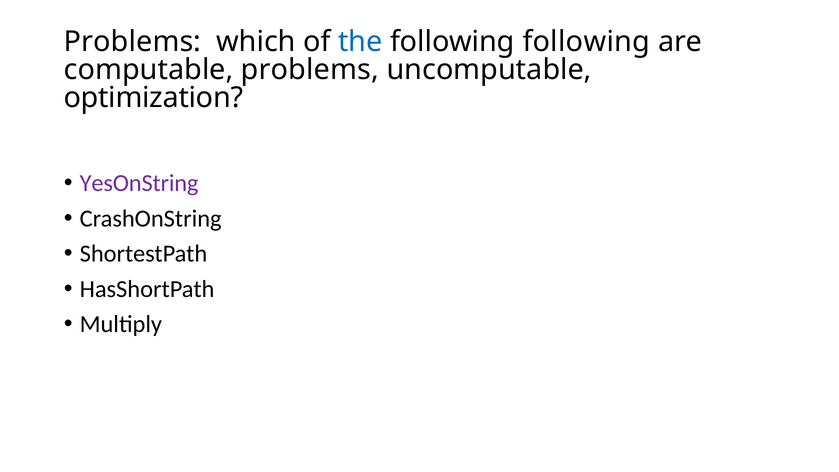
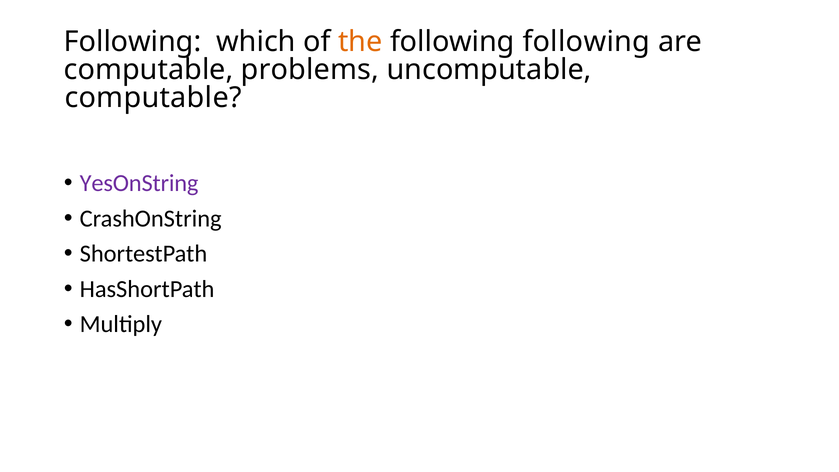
Problems: Problems -> Following (133, 42)
the colour: blue -> orange (360, 42)
optimization: optimization -> computable (153, 98)
